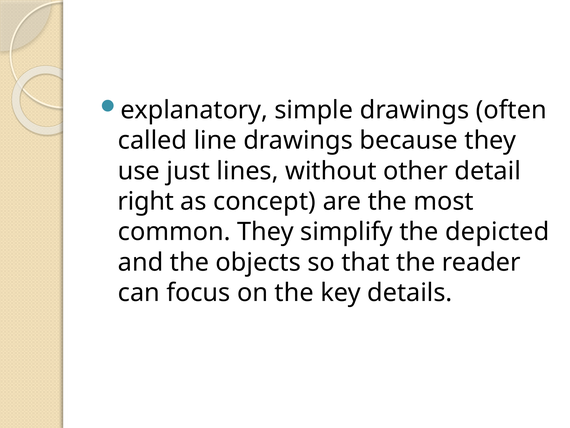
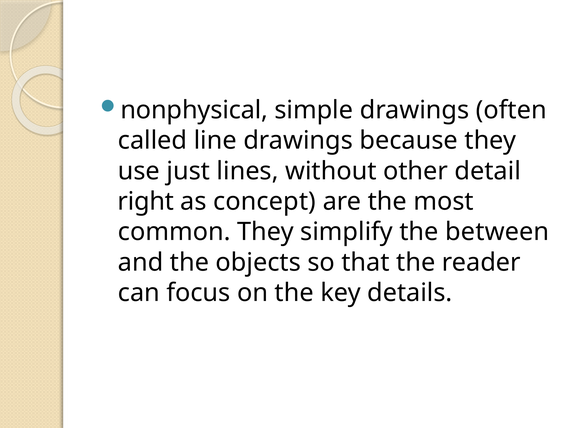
explanatory: explanatory -> nonphysical (194, 110)
depicted: depicted -> between (497, 232)
